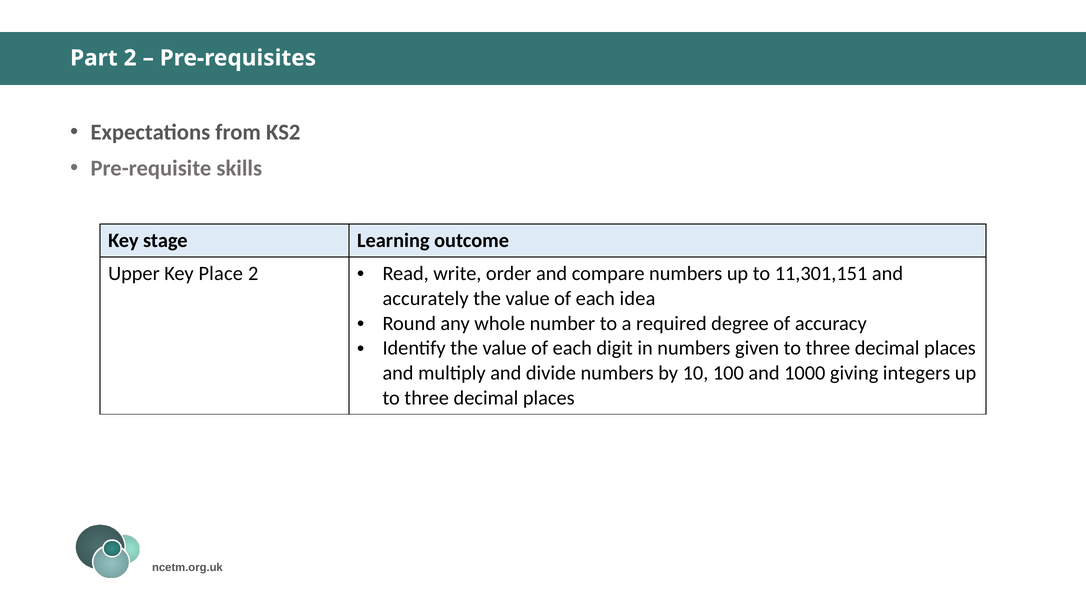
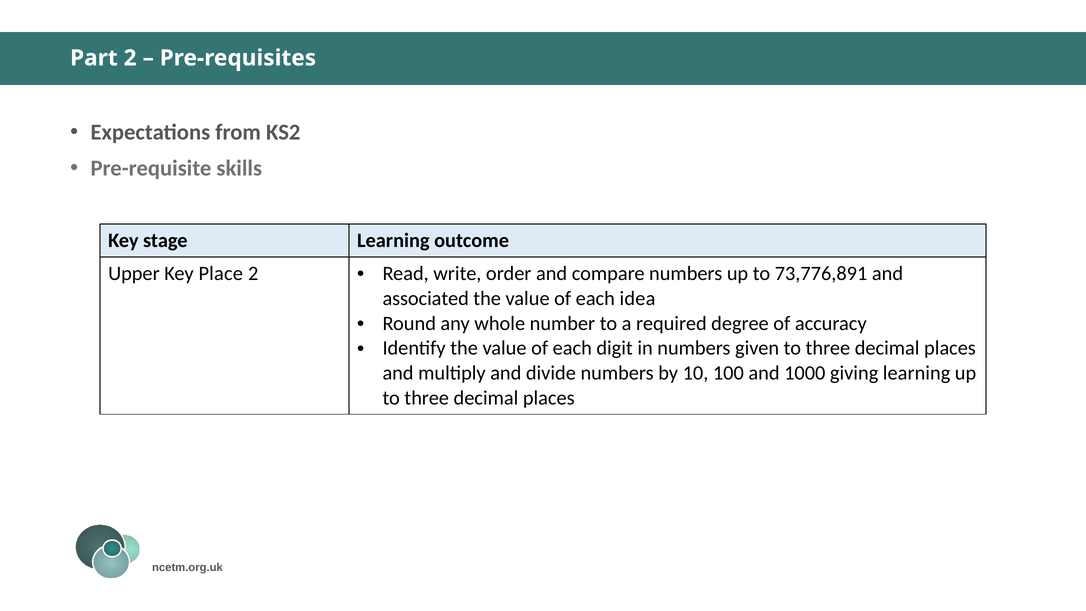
11,301,151: 11,301,151 -> 73,776,891 (821, 274)
accurately: accurately -> associated (426, 298)
giving integers: integers -> learning (917, 373)
